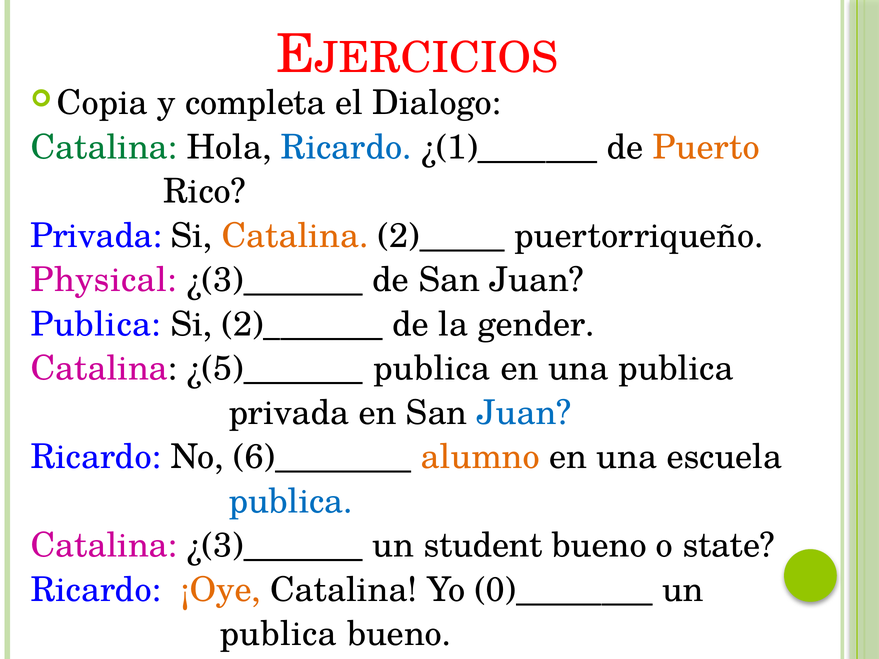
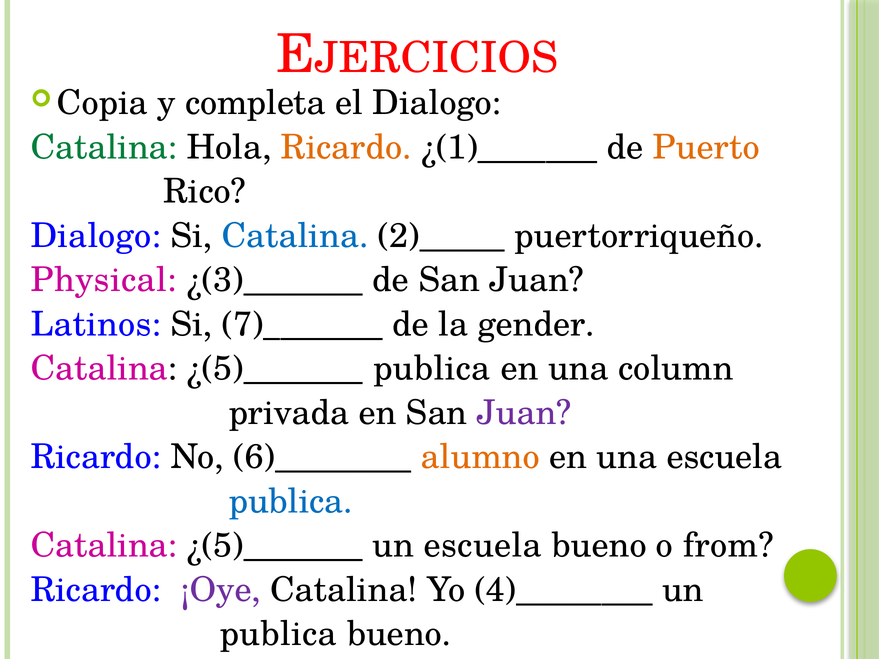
Ricardo colour: blue -> orange (346, 147)
Privada: Privada -> Dialogo (96, 236)
Catalina colour: orange -> blue (295, 236)
Publica: Publica -> Latinos (96, 324)
2)_______: 2)_______ -> 7)_______ (302, 324)
una publica: publica -> column (676, 369)
Juan colour: blue -> purple (524, 413)
¿(3)_______: ¿(3)_______ -> ¿(5)_______ (275, 546)
un student: student -> escuela (483, 546)
state: state -> from (729, 546)
¡Oye colour: orange -> purple (220, 590)
0)________: 0)________ -> 4)________ (564, 590)
